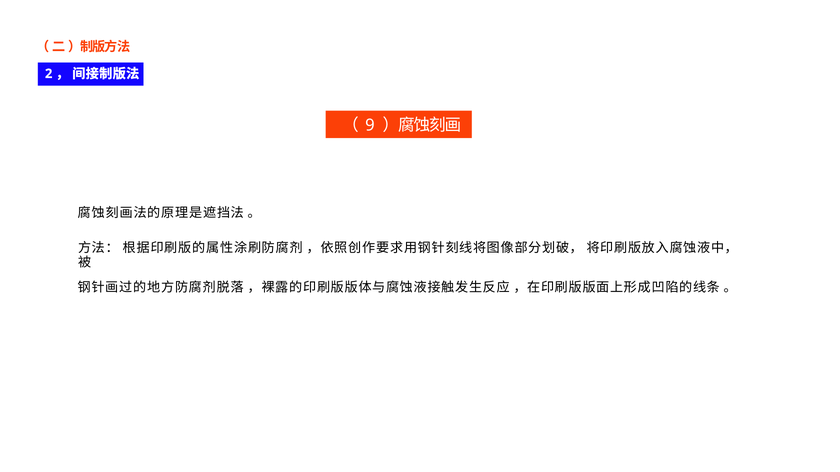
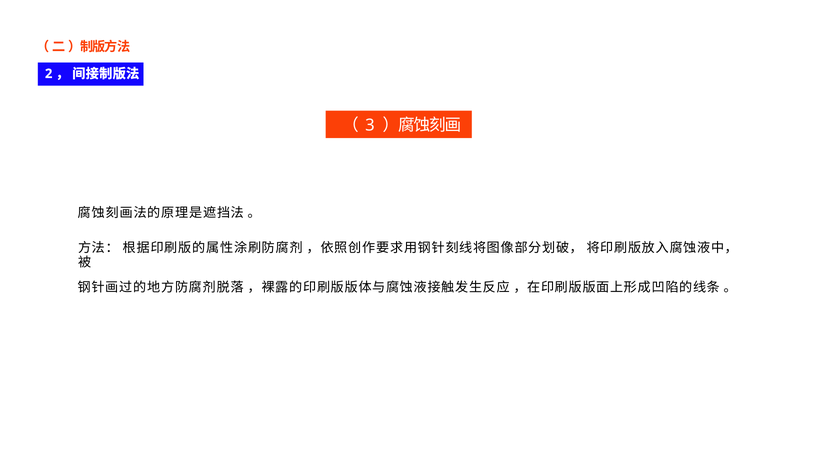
9: 9 -> 3 (370, 125)
